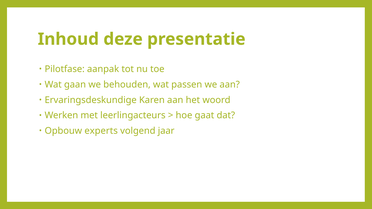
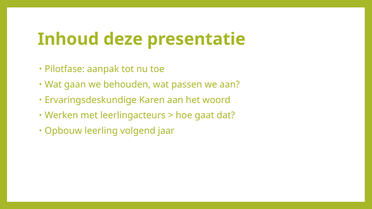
experts: experts -> leerling (101, 131)
